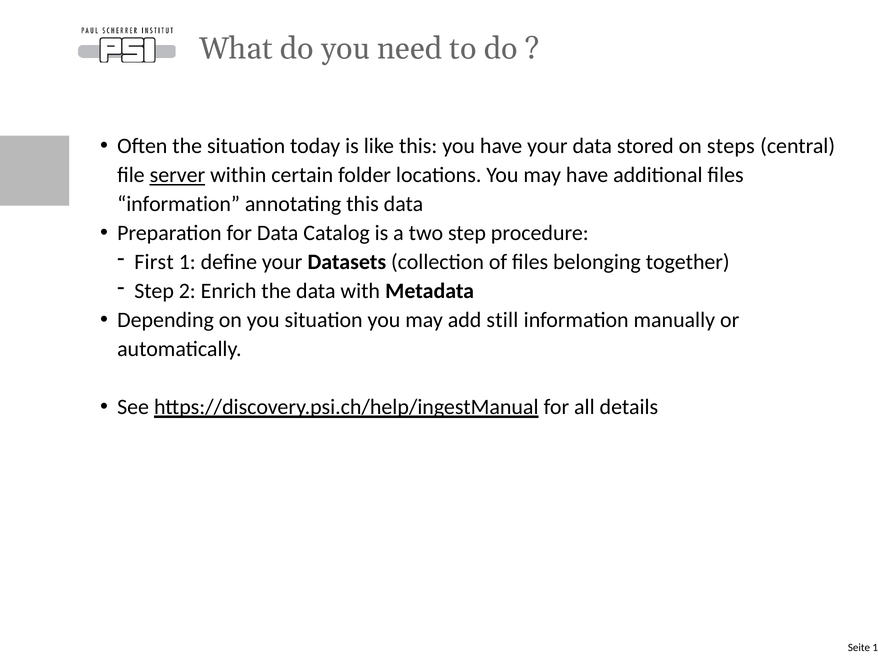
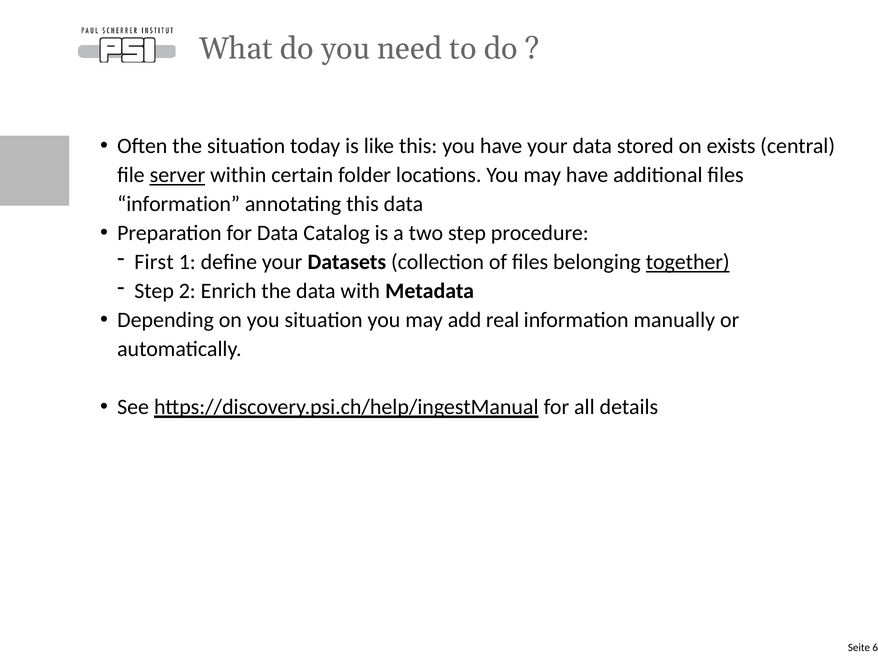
steps: steps -> exists (731, 146)
together underline: none -> present (688, 262)
still: still -> real (503, 320)
Seite 1: 1 -> 6 (875, 647)
